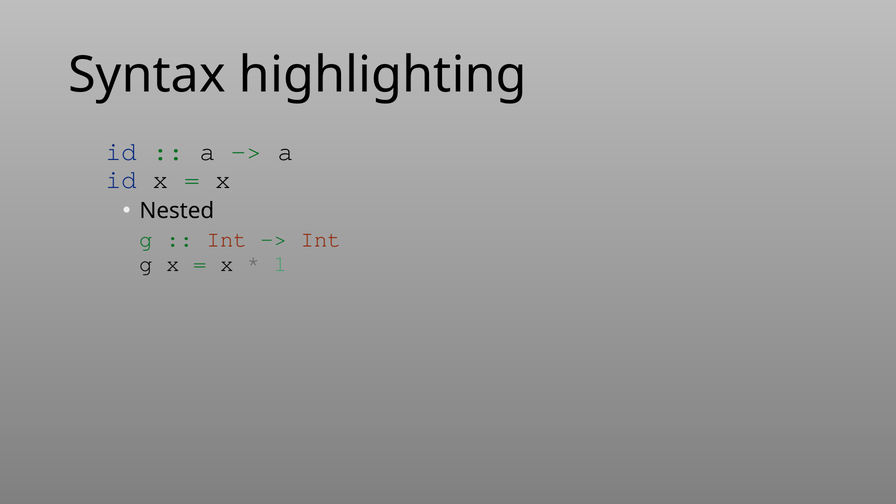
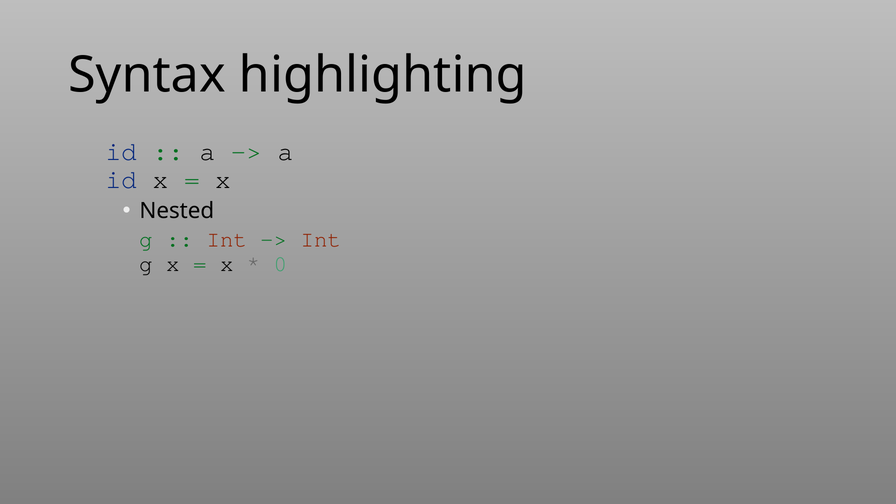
1: 1 -> 0 (281, 264)
